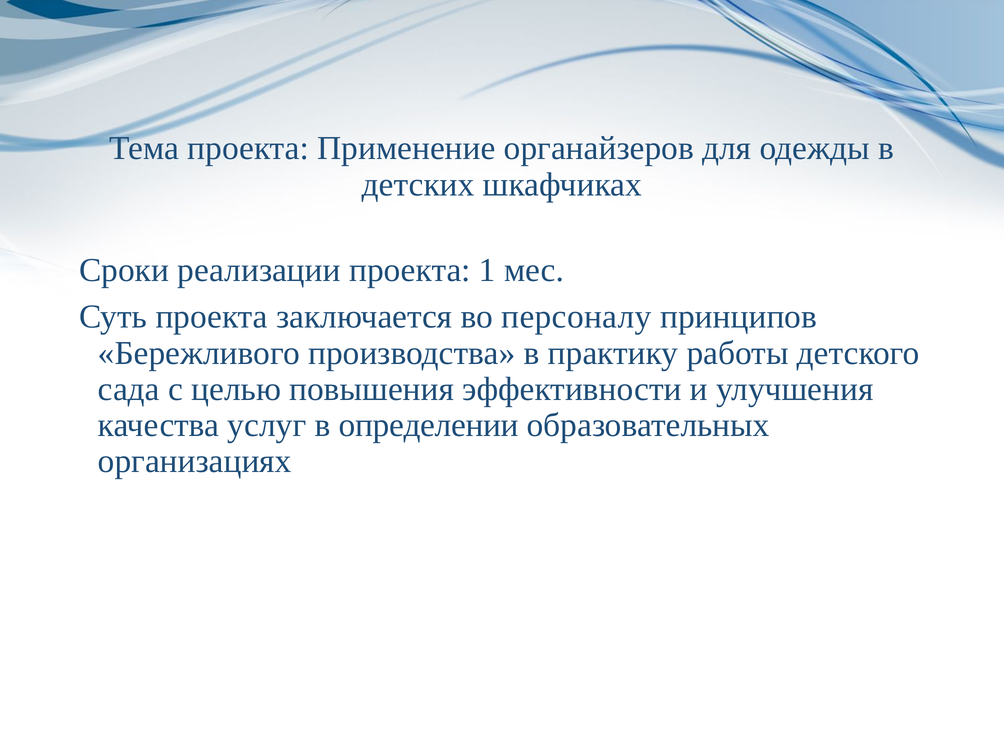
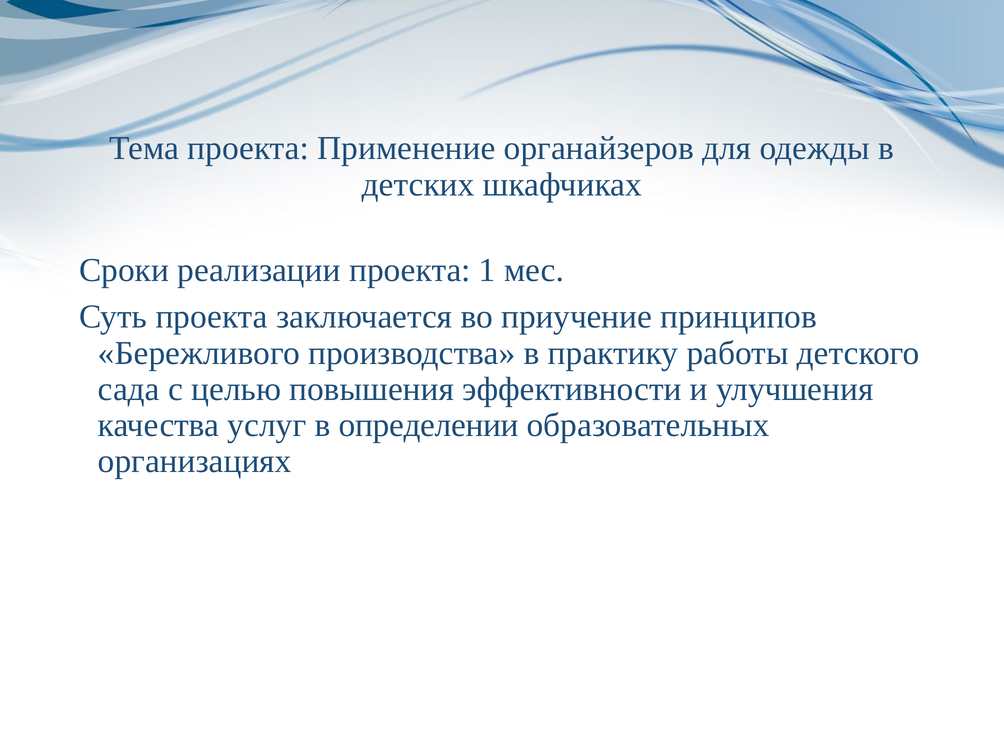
персоналу: персоналу -> приучение (577, 317)
